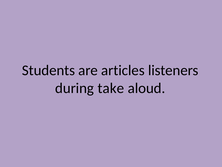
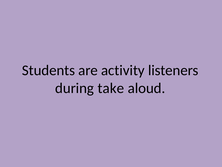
articles: articles -> activity (123, 70)
